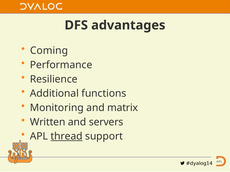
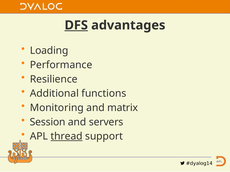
DFS underline: none -> present (76, 25)
Coming: Coming -> Loading (49, 51)
Written: Written -> Session (48, 122)
